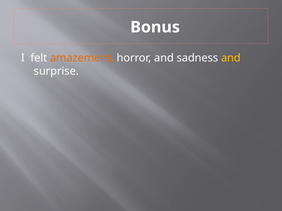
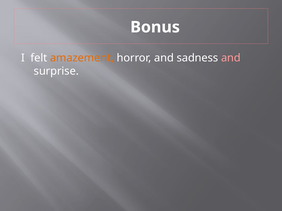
and colour: yellow -> pink (231, 58)
